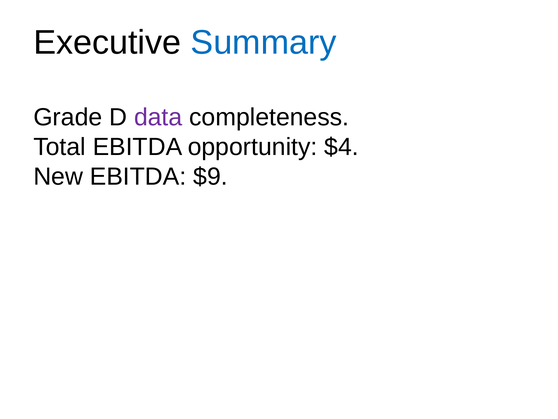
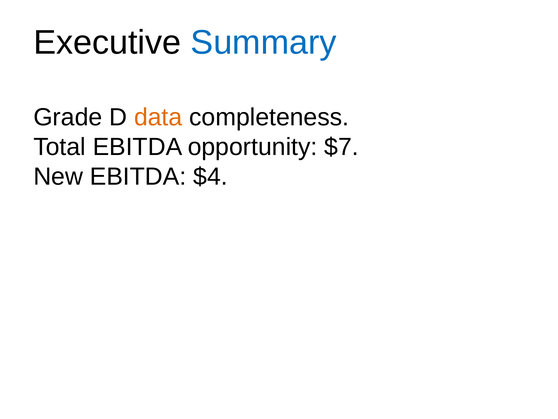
data colour: purple -> orange (158, 117)
$4: $4 -> $7 (341, 147)
$9: $9 -> $4 (211, 177)
